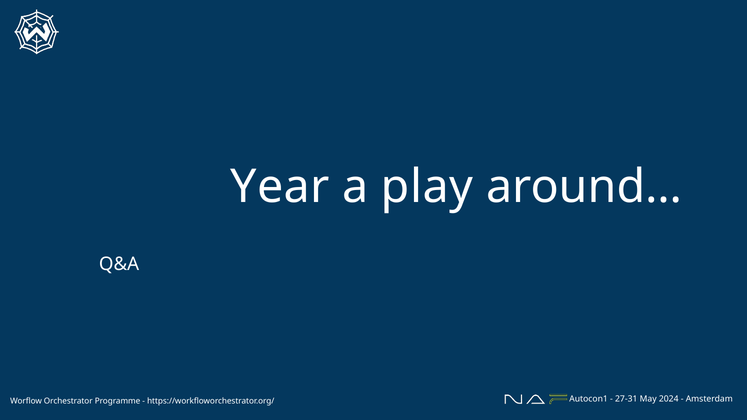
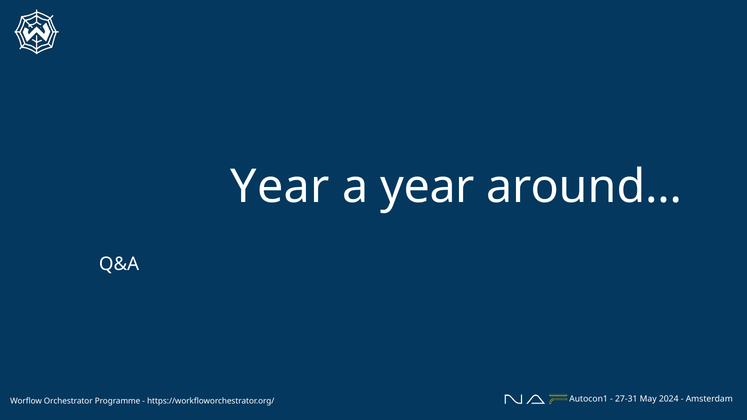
a play: play -> year (428, 187)
